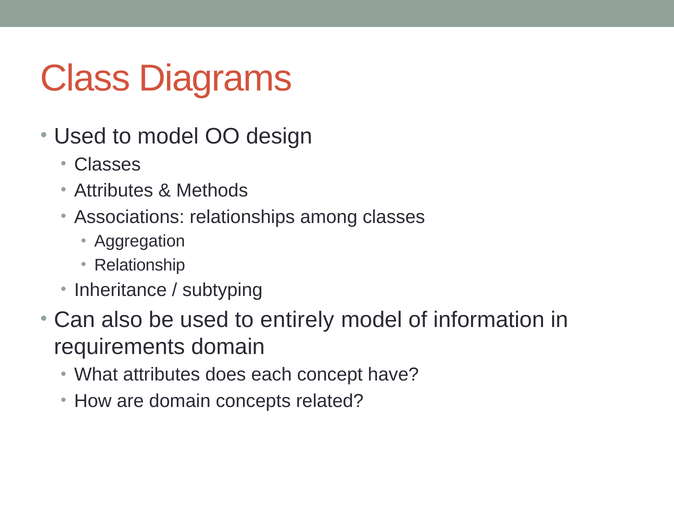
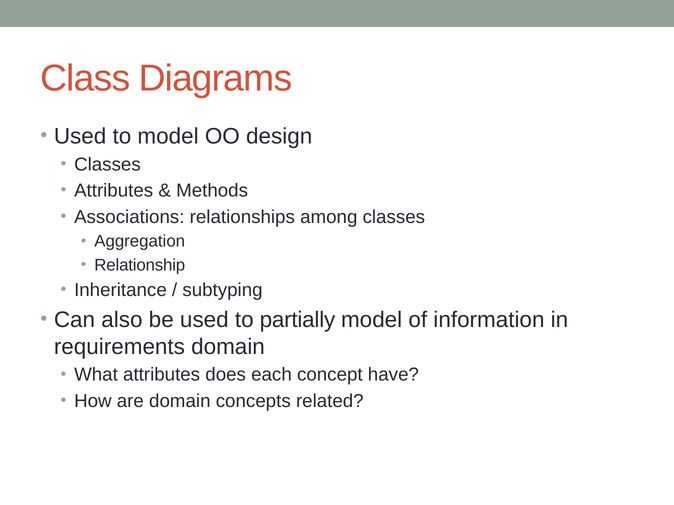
entirely: entirely -> partially (297, 320)
